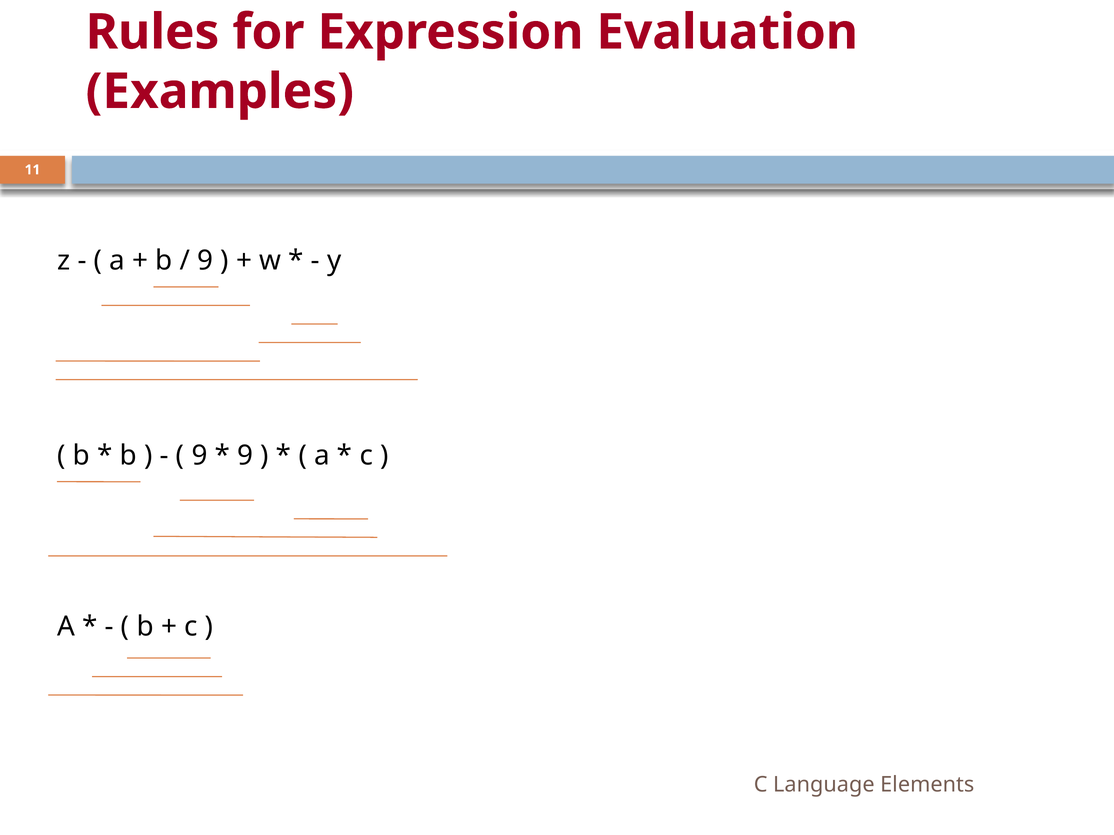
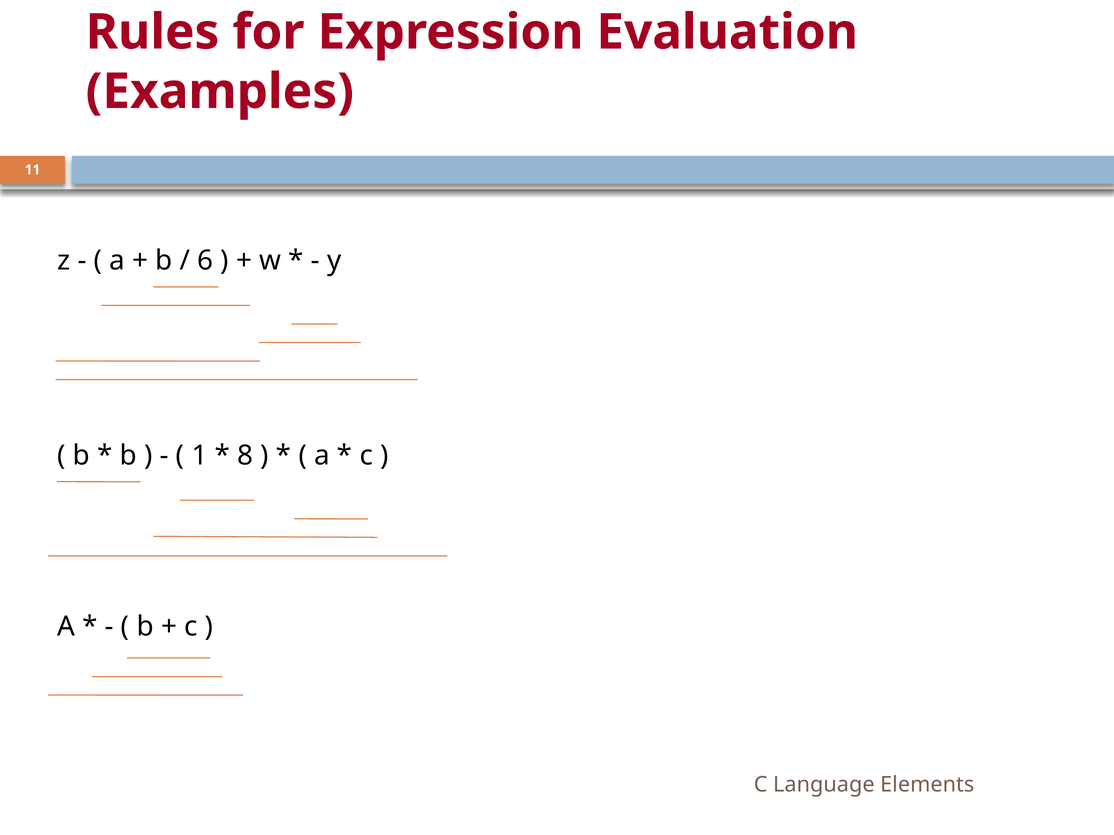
9: 9 -> 6 (205, 261)
9: 9 -> 1 (199, 456)
9: 9 -> 8 (245, 456)
